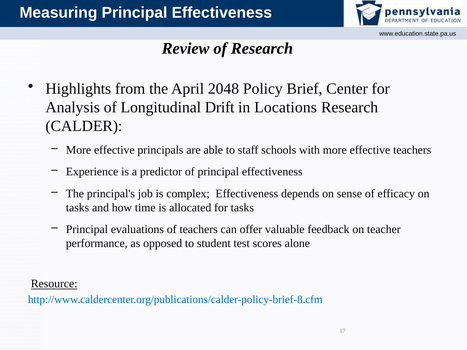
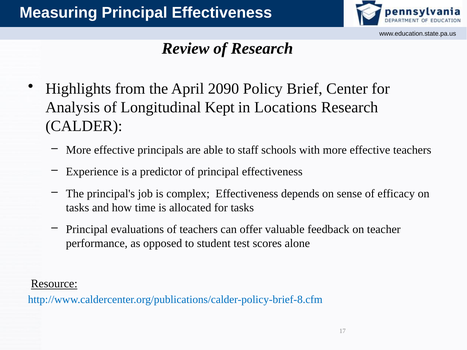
2048: 2048 -> 2090 (223, 89)
Drift: Drift -> Kept (220, 108)
